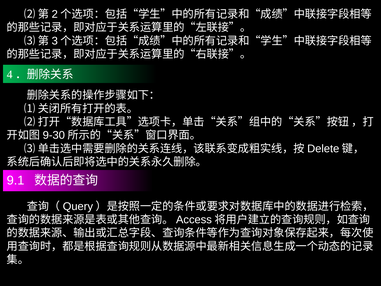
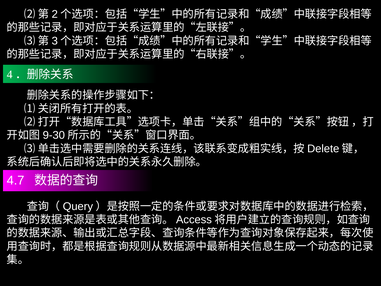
9.1: 9.1 -> 4.7 (16, 180)
